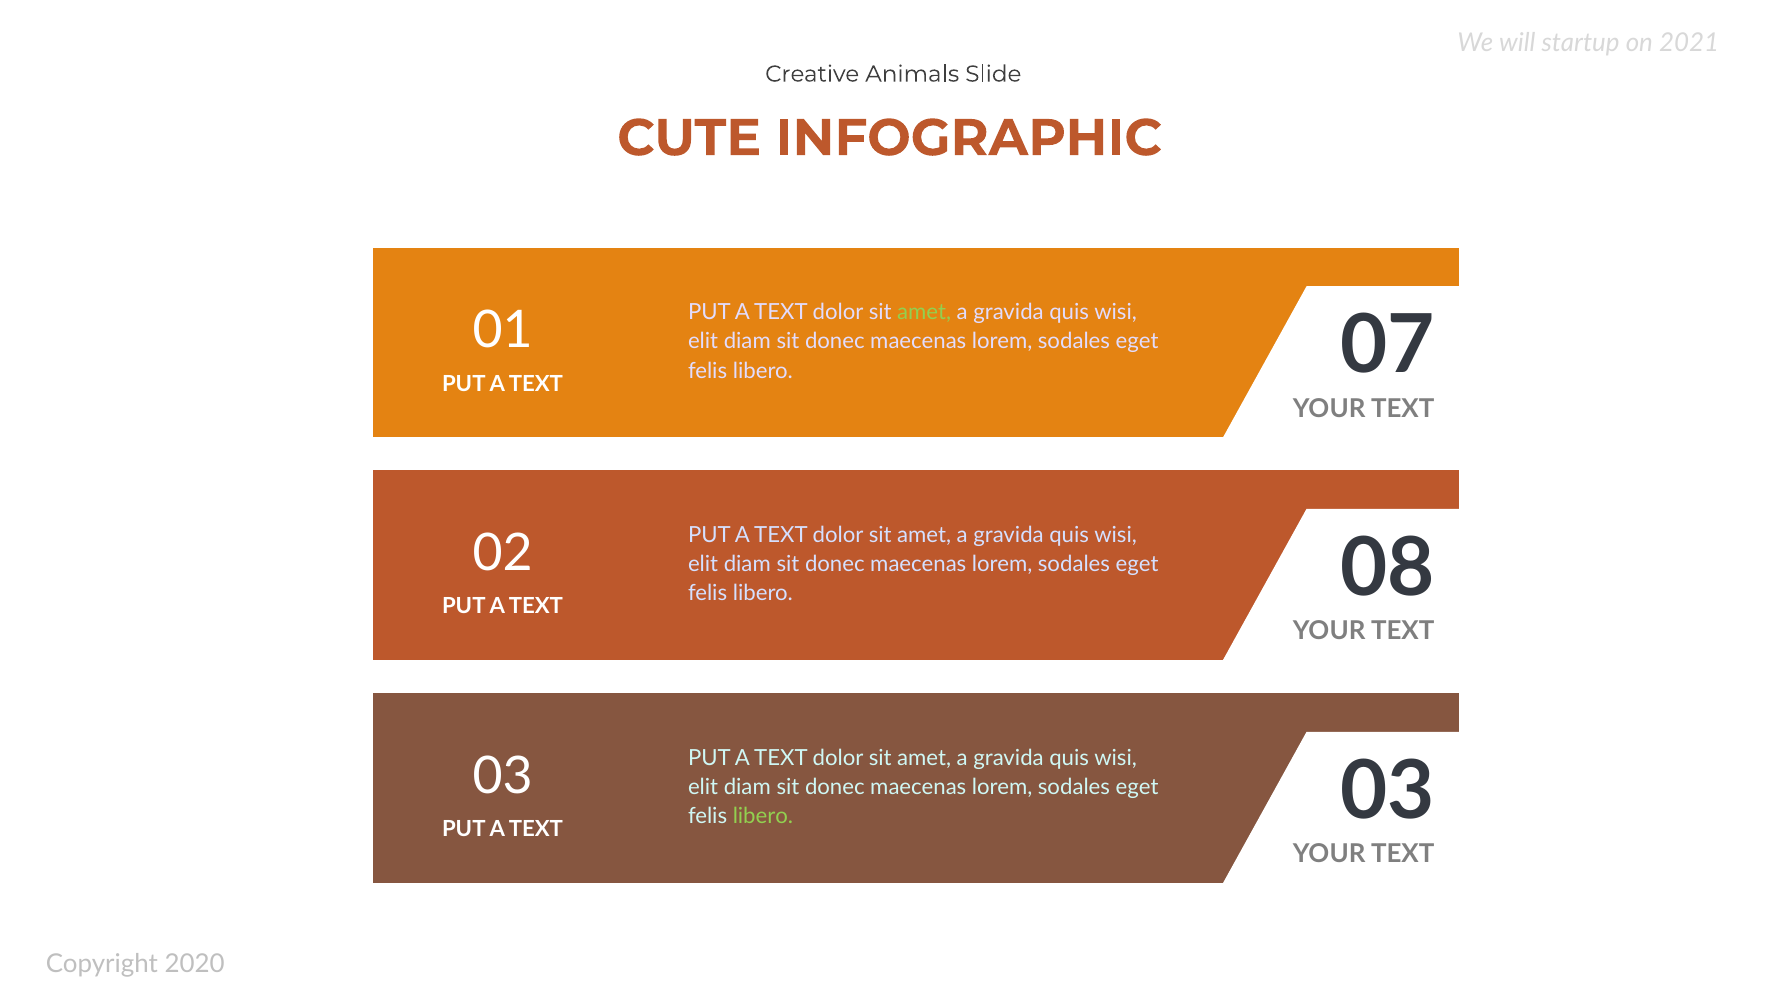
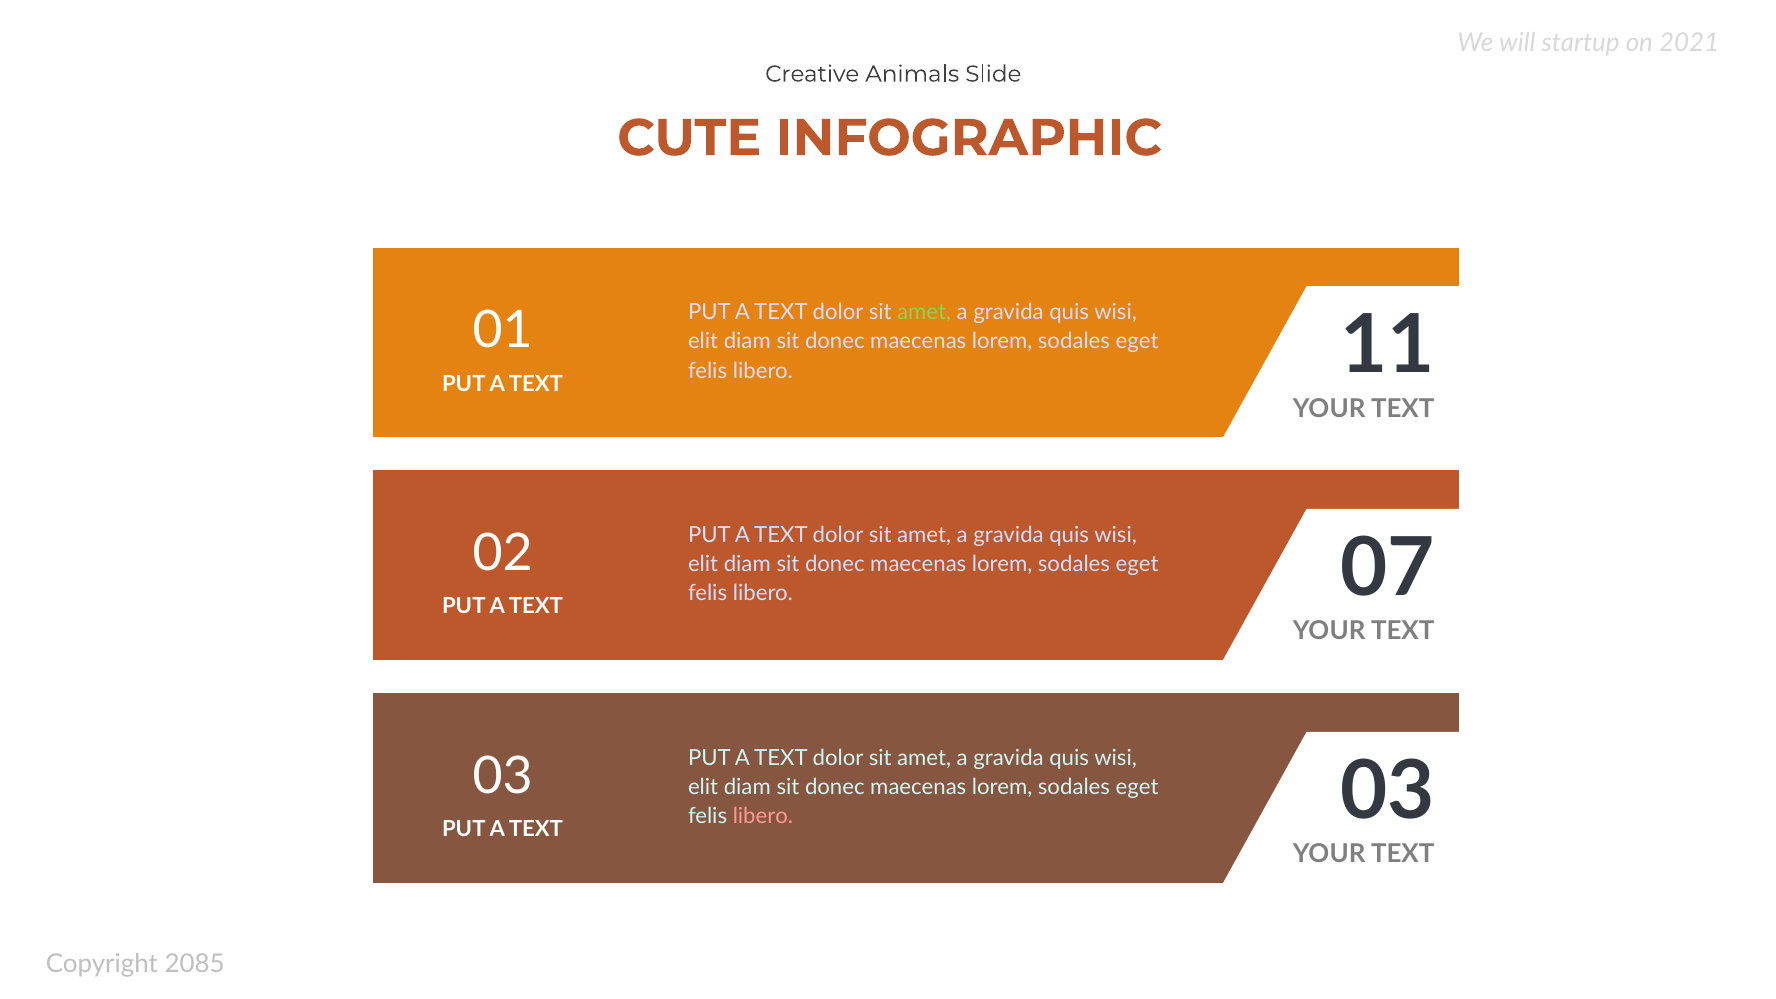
07: 07 -> 11 (1387, 346)
08: 08 -> 07 (1387, 569)
libero colour: light green -> pink (763, 816)
2020: 2020 -> 2085 (195, 964)
